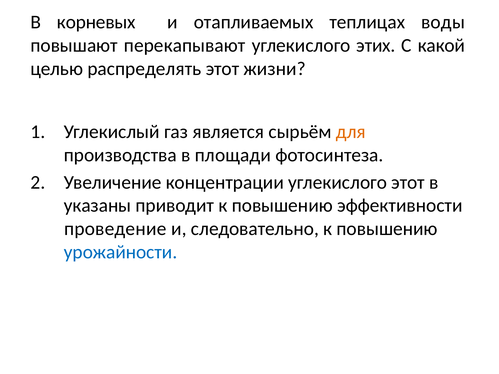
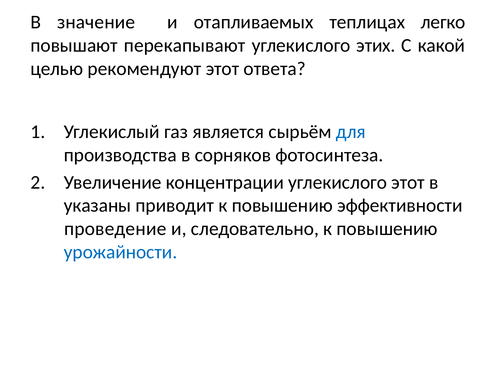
корневых: корневых -> значение (96, 22)
воды: воды -> легко (443, 22)
распределять: распределять -> рекомендуют (144, 69)
жизни: жизни -> ответа (275, 69)
для colour: orange -> blue (351, 132)
площади: площади -> сорняков (233, 155)
